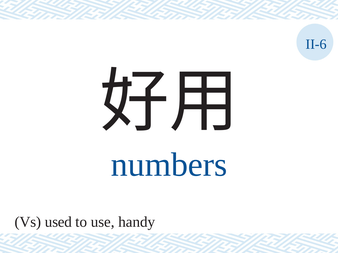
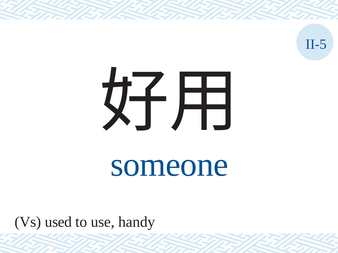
II-6: II-6 -> II-5 (316, 44)
numbers: numbers -> someone (169, 165)
